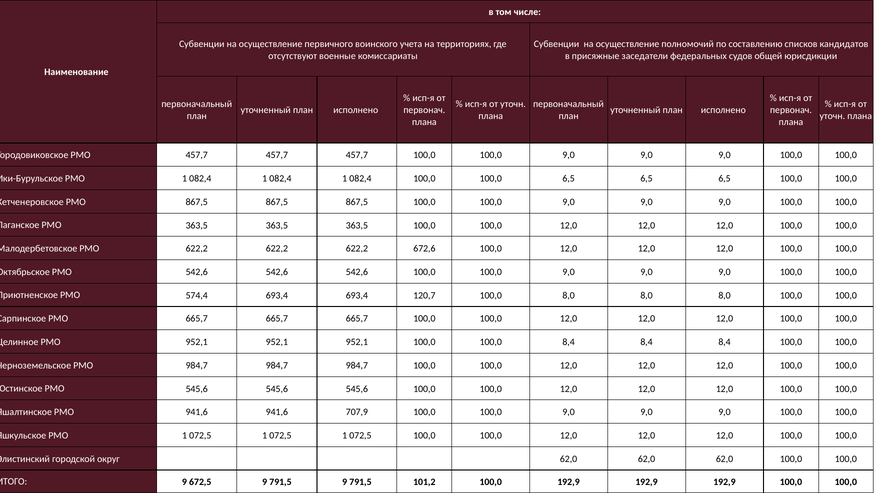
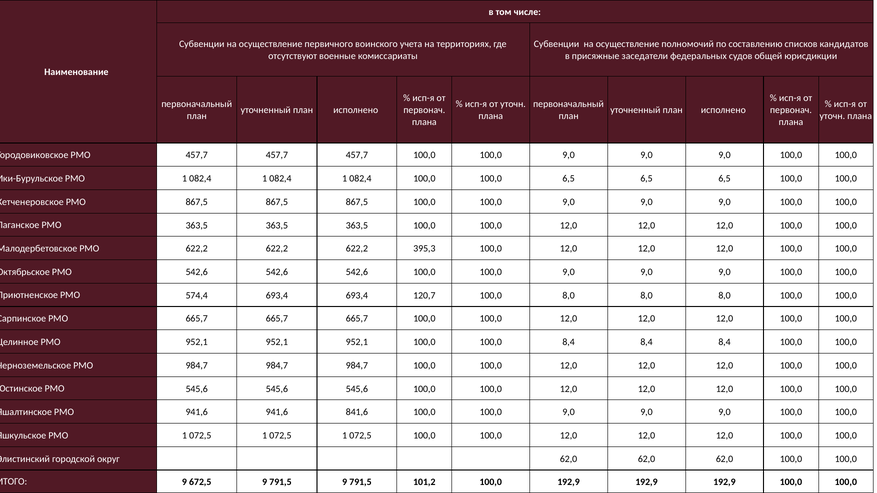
672,6: 672,6 -> 395,3 (424, 249)
707,9: 707,9 -> 841,6 (357, 412)
